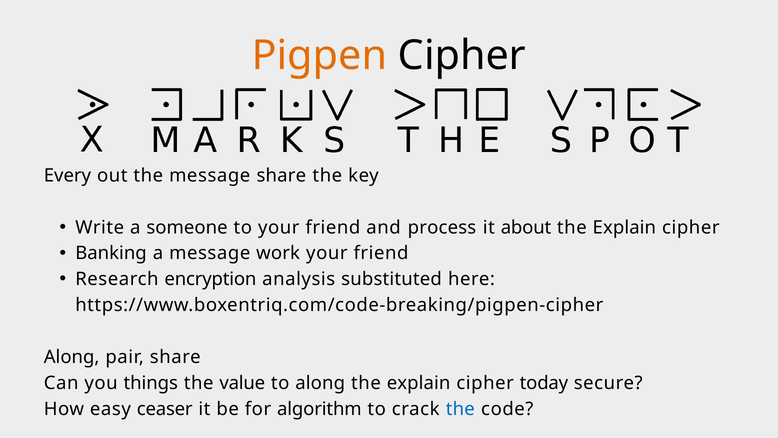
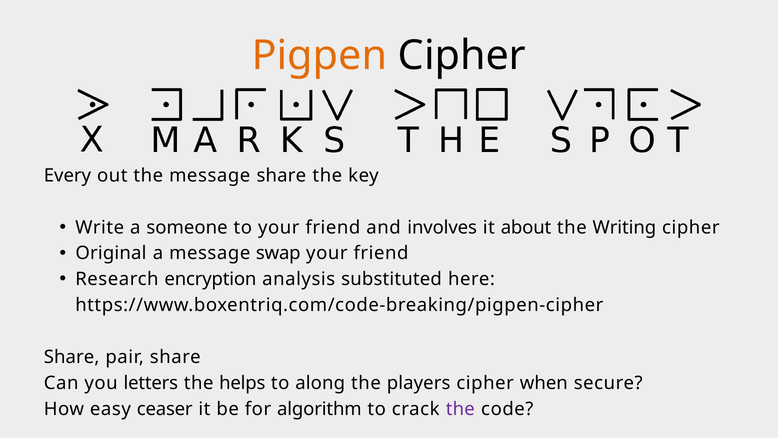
process: process -> involves (442, 227)
Explain: Explain -> Writing (624, 227)
Banking: Banking -> Original (111, 253)
work: work -> swap (278, 253)
Along: Along -> Share (72, 357)
things: things -> letters (151, 383)
value: value -> helps (242, 383)
explain: explain -> players (419, 383)
today: today -> when (544, 383)
the colour: blue -> purple (460, 409)
